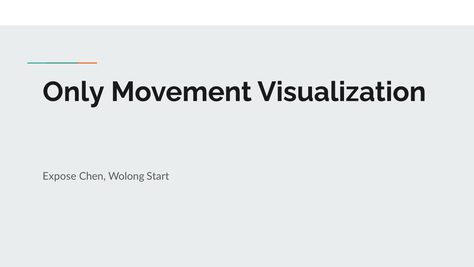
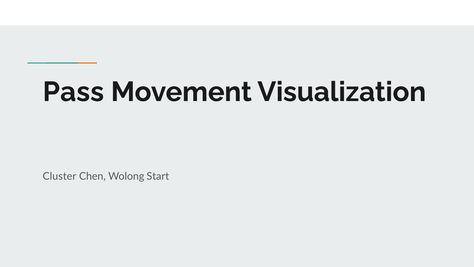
Only: Only -> Pass (73, 92)
Expose: Expose -> Cluster (59, 176)
